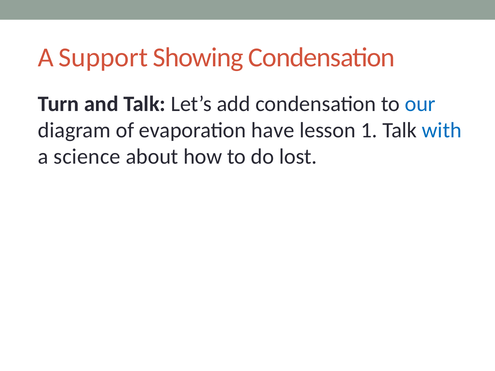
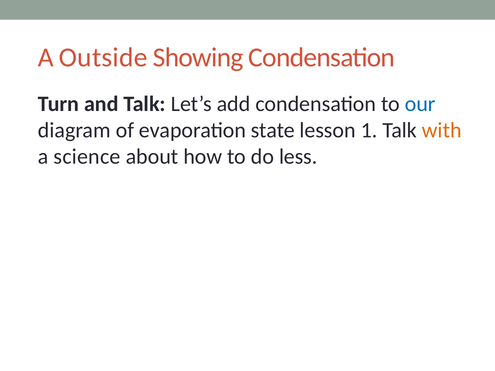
Support: Support -> Outside (103, 58)
have: have -> state (273, 130)
with colour: blue -> orange (442, 130)
lost: lost -> less (298, 157)
